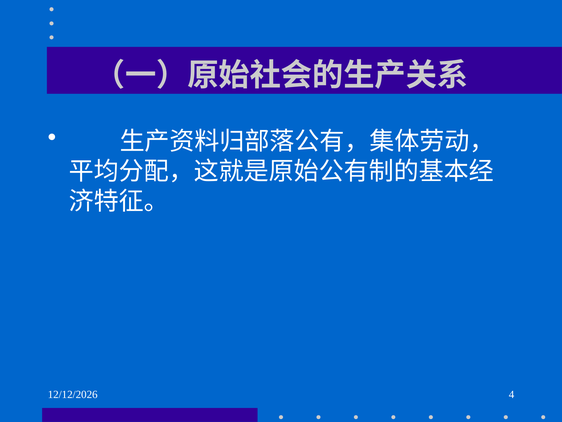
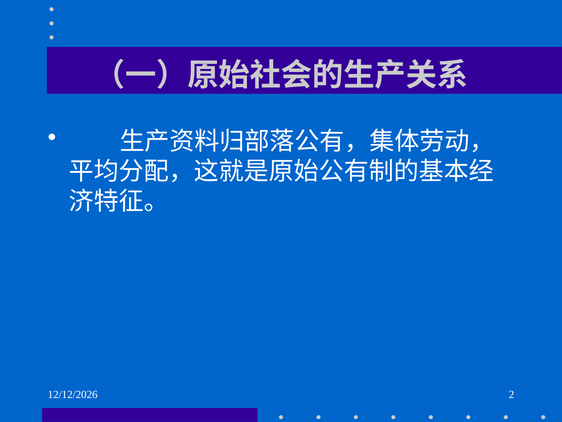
4: 4 -> 2 (512, 394)
